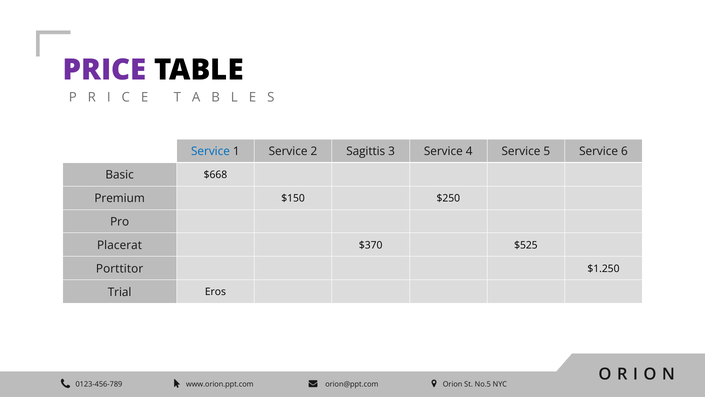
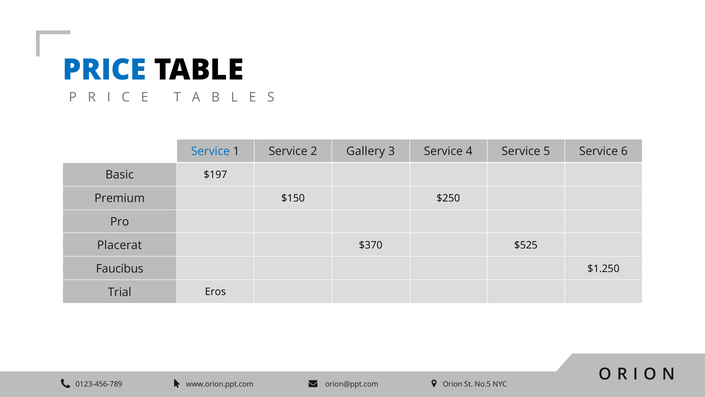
PRICE colour: purple -> blue (105, 70)
Sagittis: Sagittis -> Gallery (366, 151)
$668: $668 -> $197 (215, 175)
Porttitor: Porttitor -> Faucibus (120, 268)
